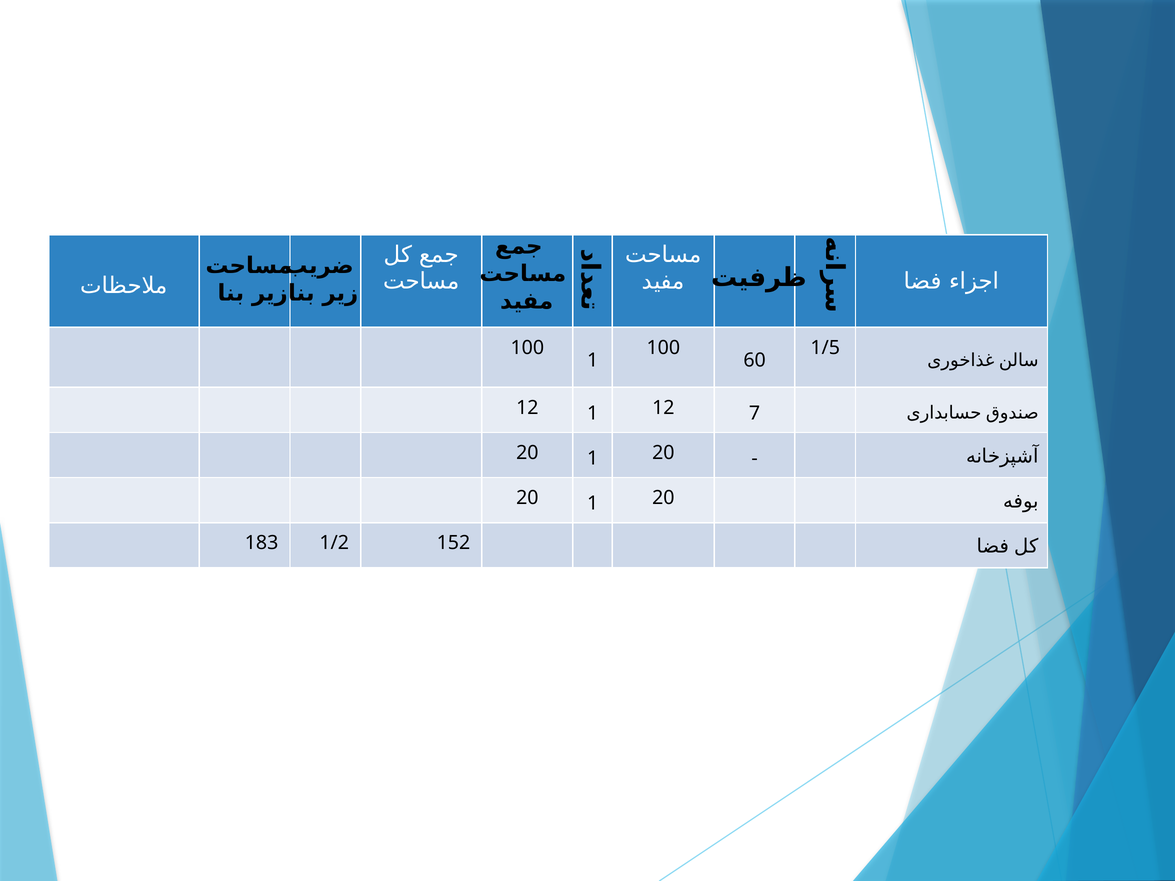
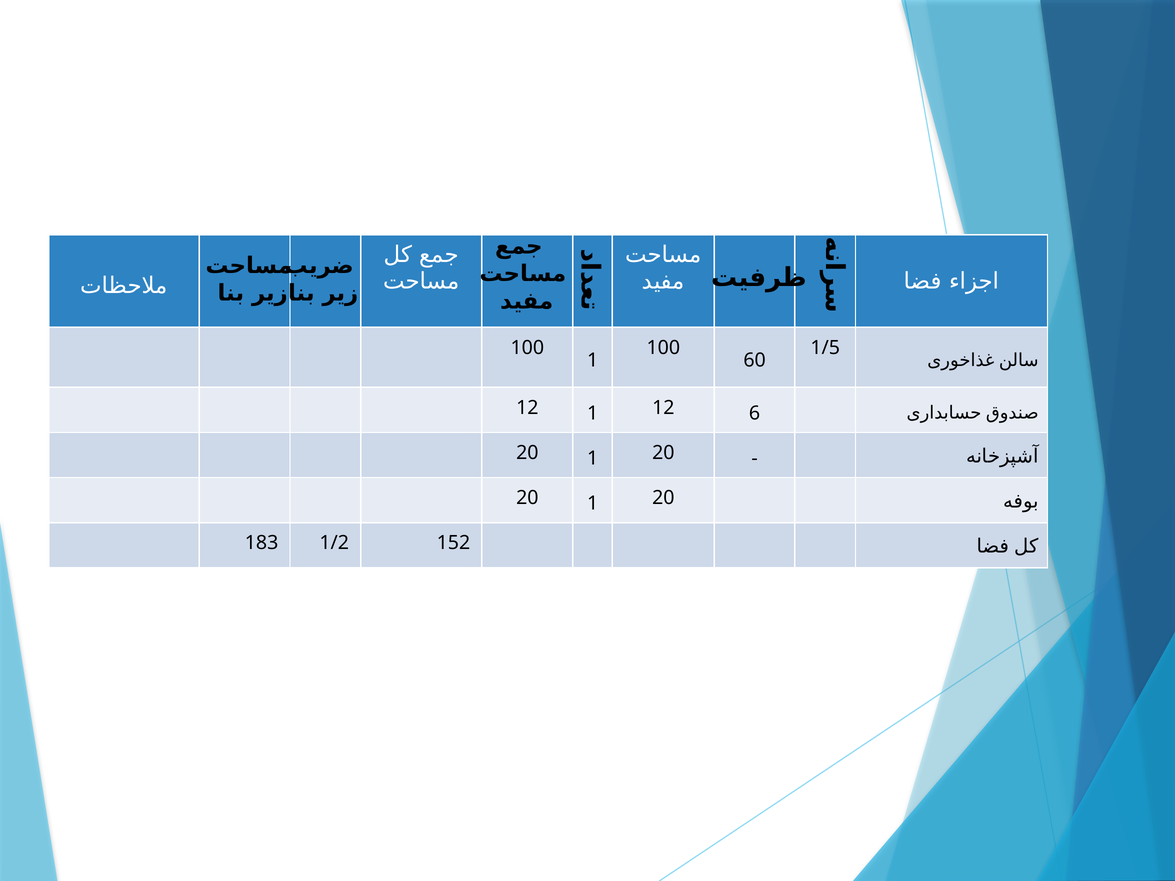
7: 7 -> 6 (755, 413)
